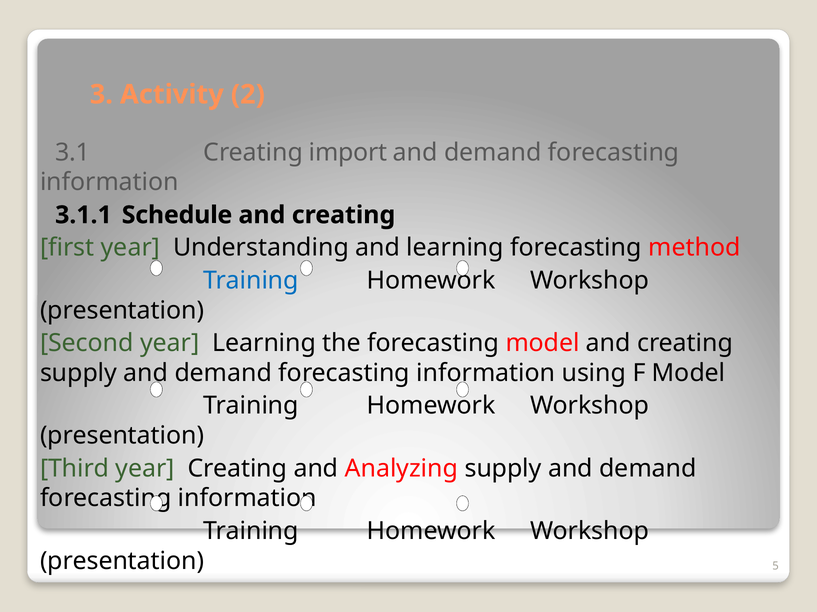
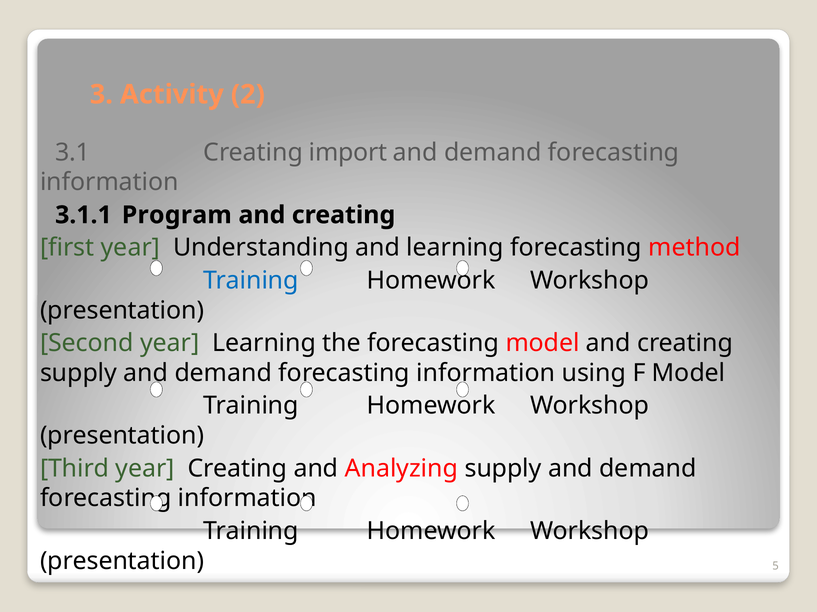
Schedule: Schedule -> Program (177, 215)
